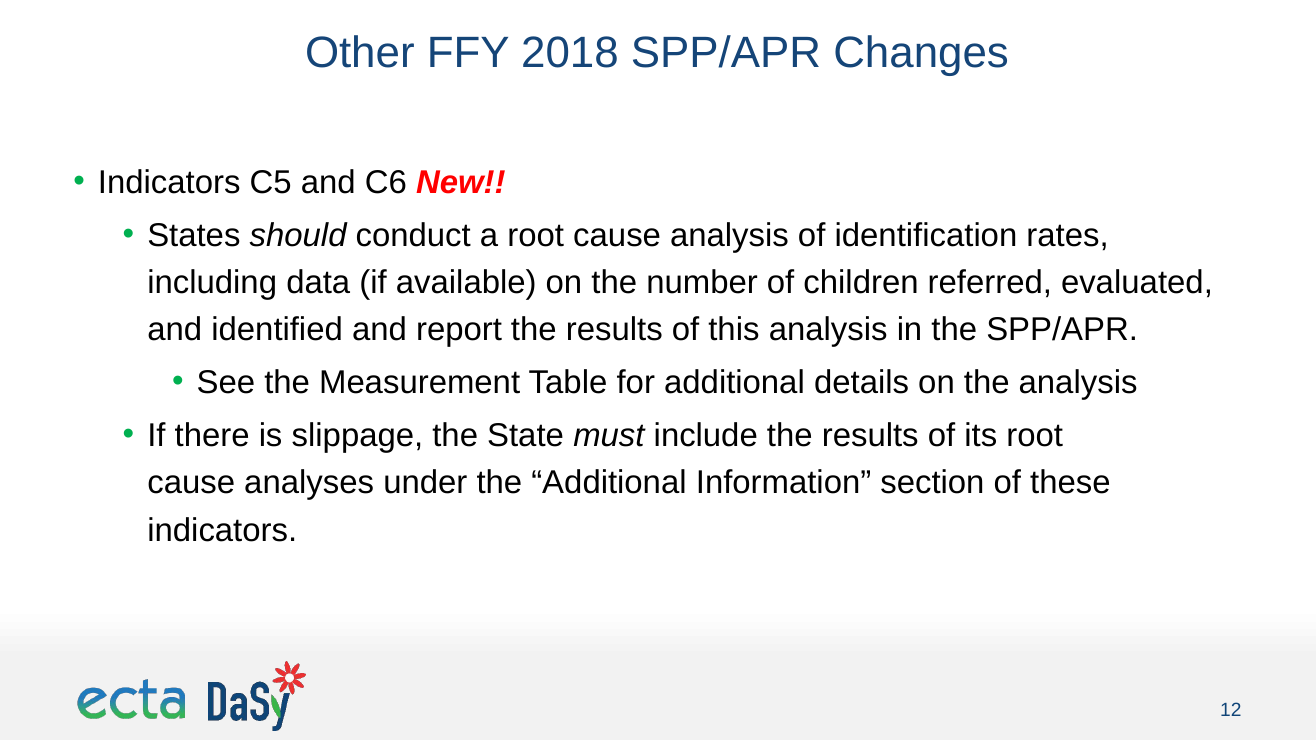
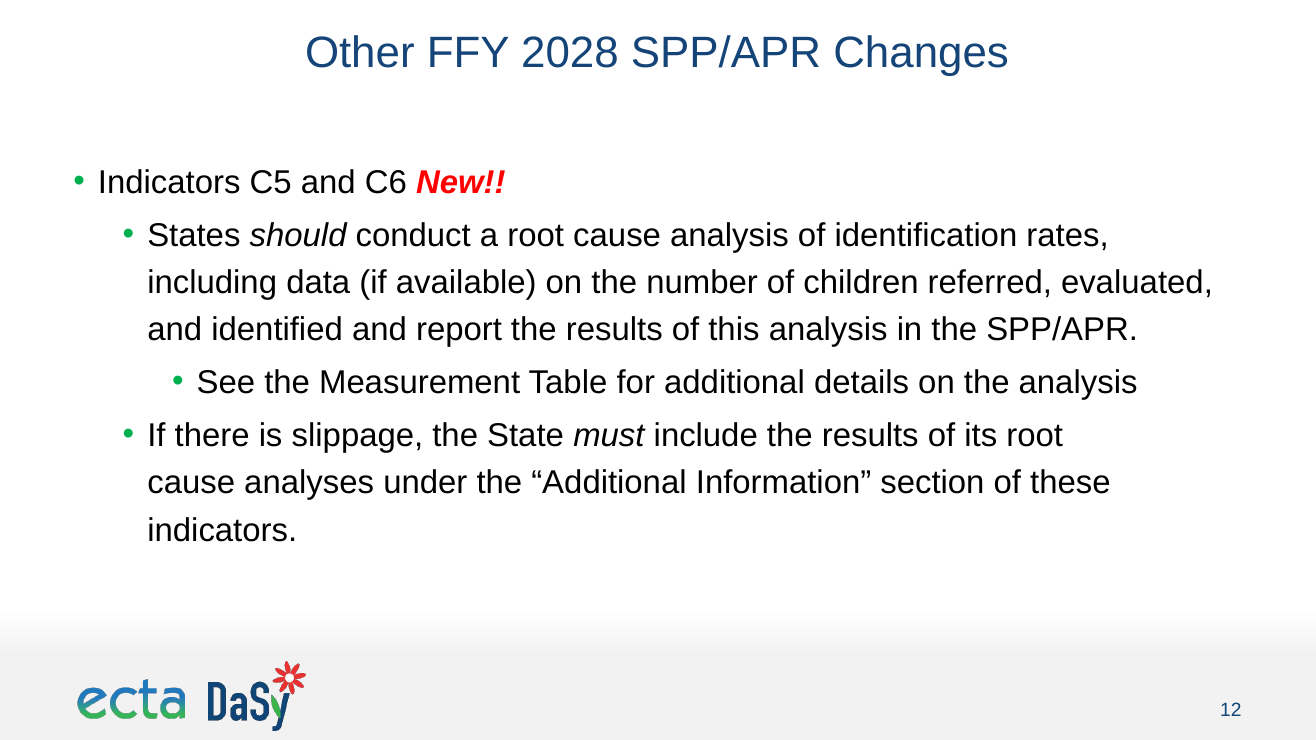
2018: 2018 -> 2028 (570, 53)
